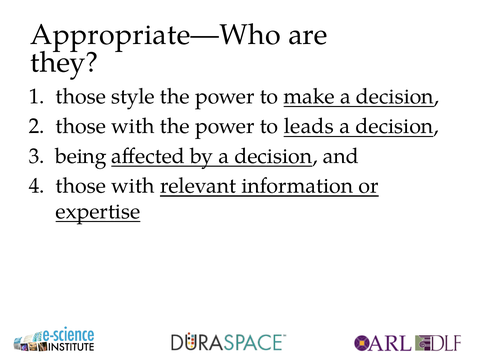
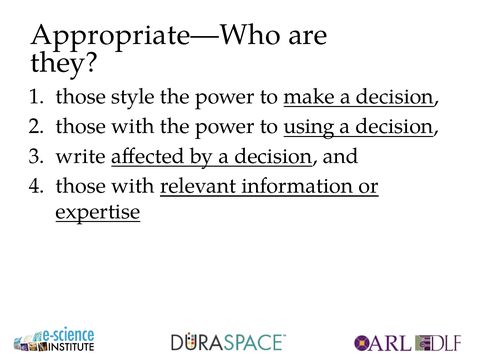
leads: leads -> using (309, 126)
being: being -> write (81, 156)
